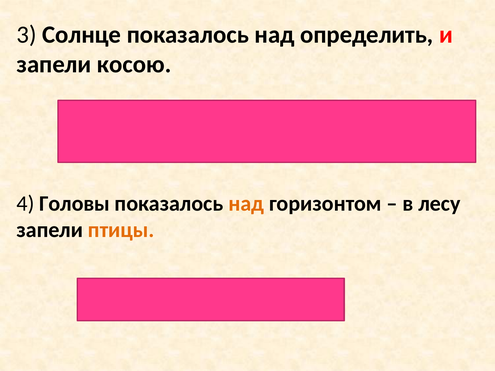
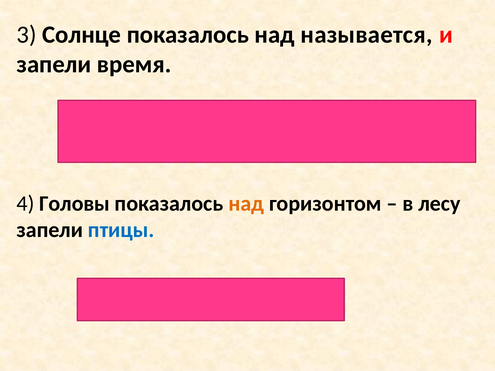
определить: определить -> называется (367, 35)
косою: косою -> время (134, 64)
птицы colour: orange -> blue (121, 230)
